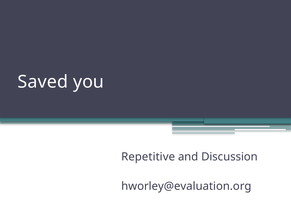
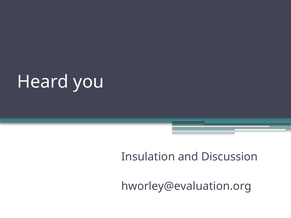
Saved: Saved -> Heard (43, 82)
Repetitive: Repetitive -> Insulation (148, 157)
